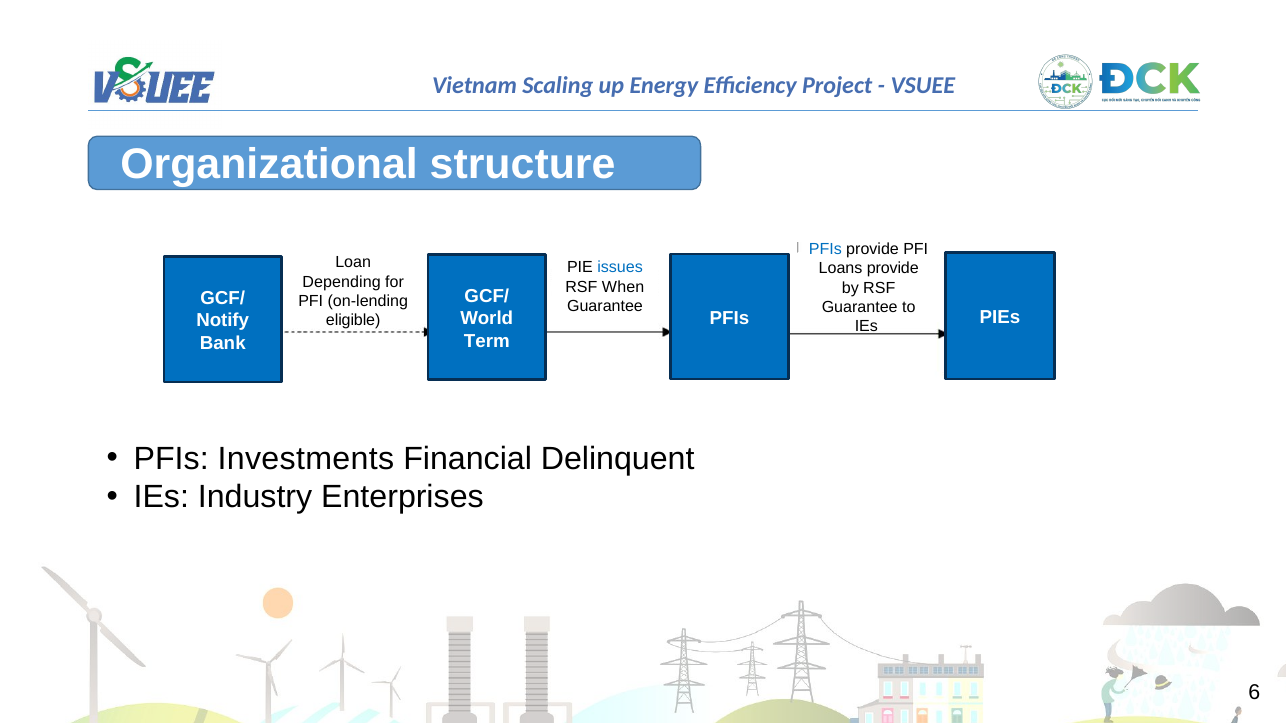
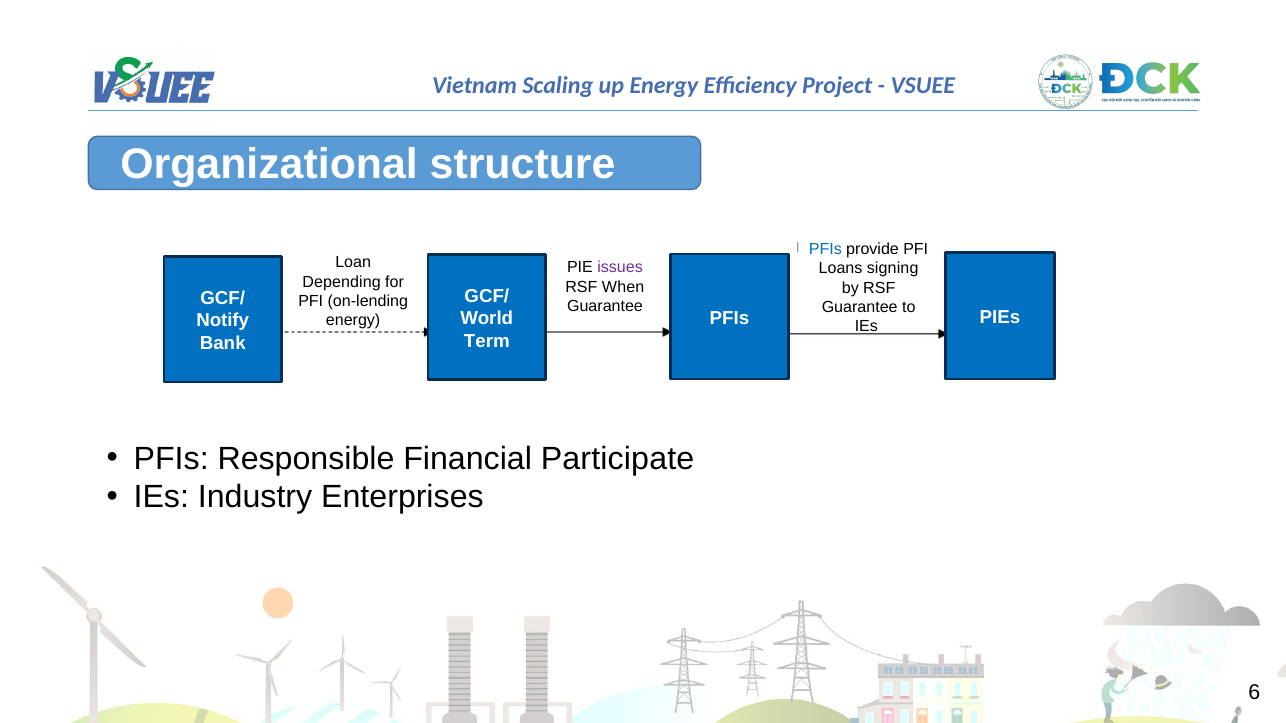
issues colour: blue -> purple (620, 268)
Loans provide: provide -> signing (893, 269)
eligible: eligible -> energy (353, 321)
Investments: Investments -> Responsible (306, 459)
Delinquent: Delinquent -> Participate (618, 459)
